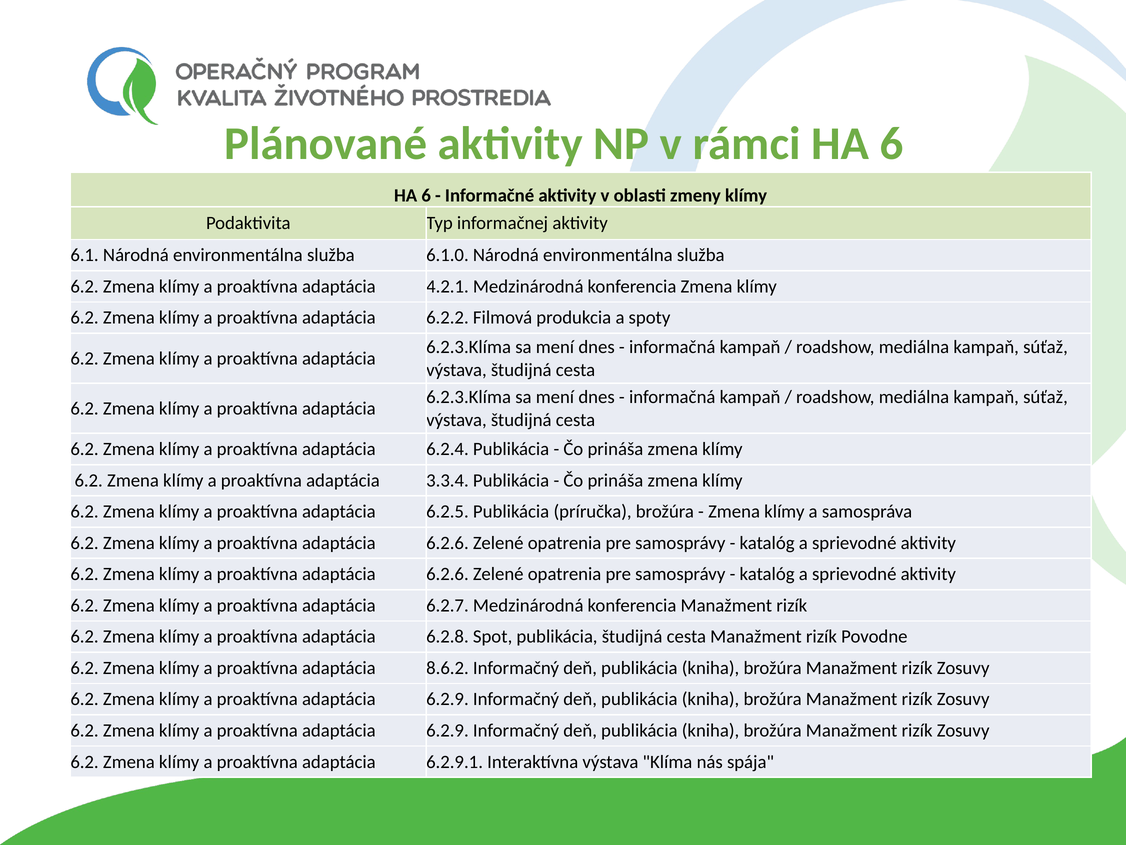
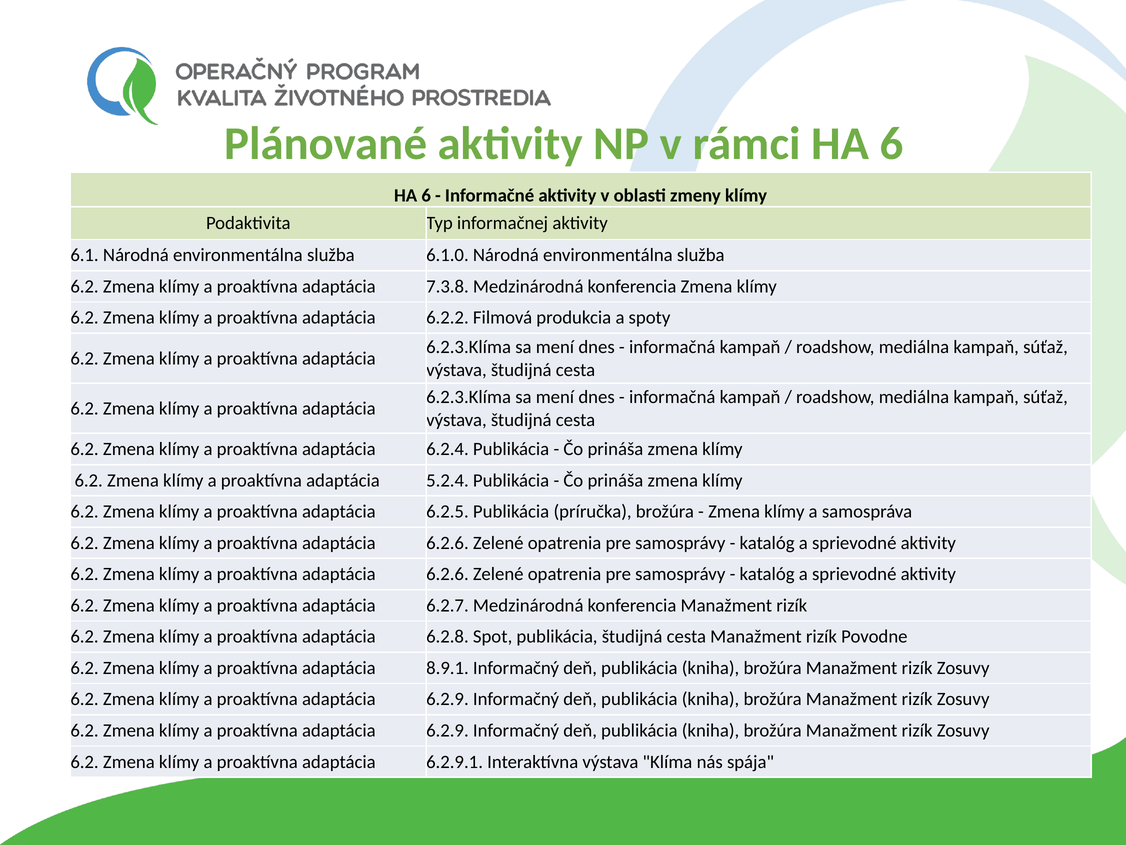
4.2.1: 4.2.1 -> 7.3.8 (447, 286)
3.3.4: 3.3.4 -> 5.2.4 (447, 480)
8.6.2: 8.6.2 -> 8.9.1 (447, 668)
